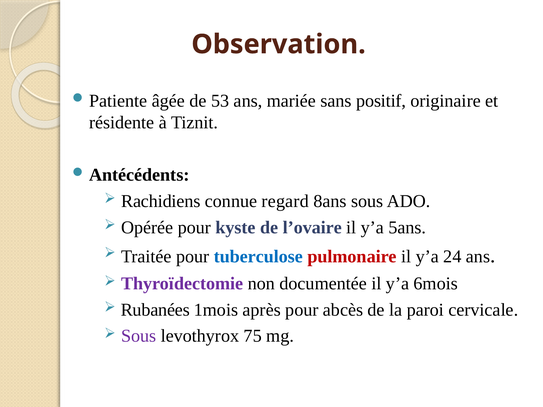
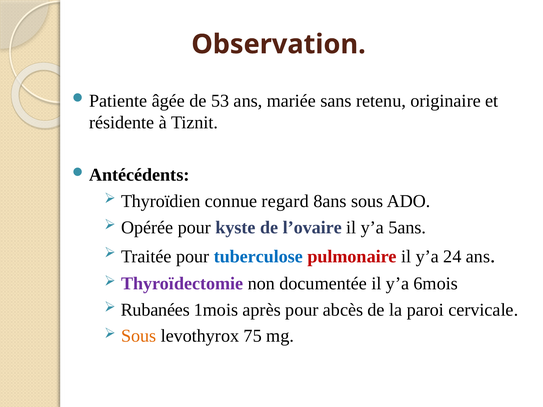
positif: positif -> retenu (381, 101)
Rachidiens: Rachidiens -> Thyroïdien (161, 201)
Sous colour: purple -> orange (139, 336)
